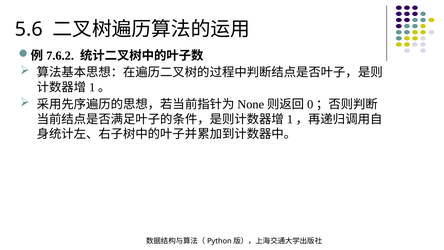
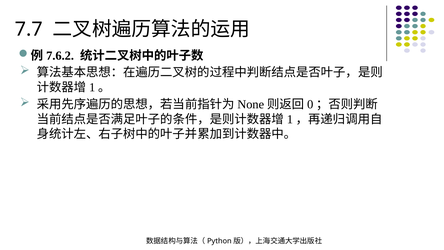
5.6: 5.6 -> 7.7 (29, 29)
